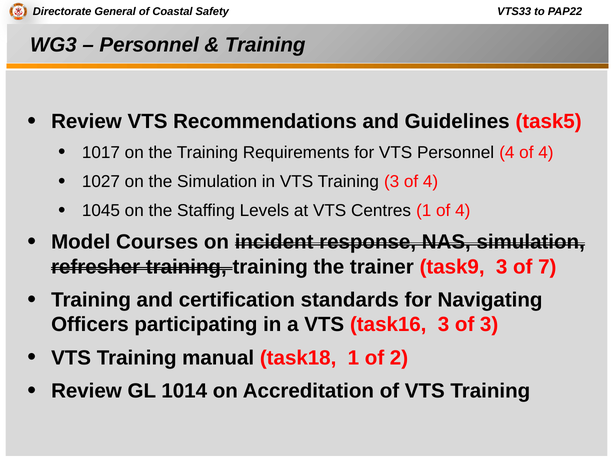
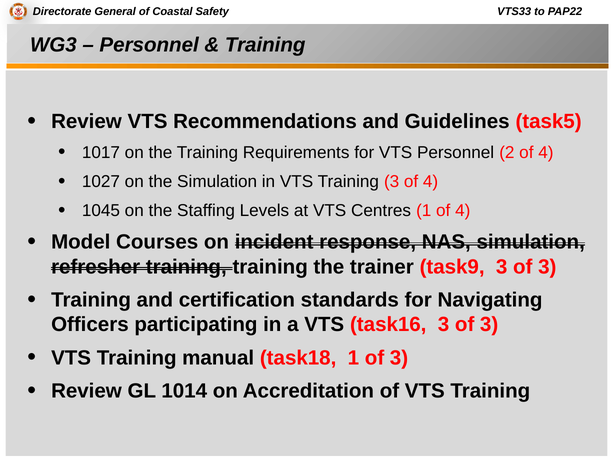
Personnel 4: 4 -> 2 (507, 153)
task9 3 of 7: 7 -> 3 (547, 267)
1 of 2: 2 -> 3 (399, 358)
